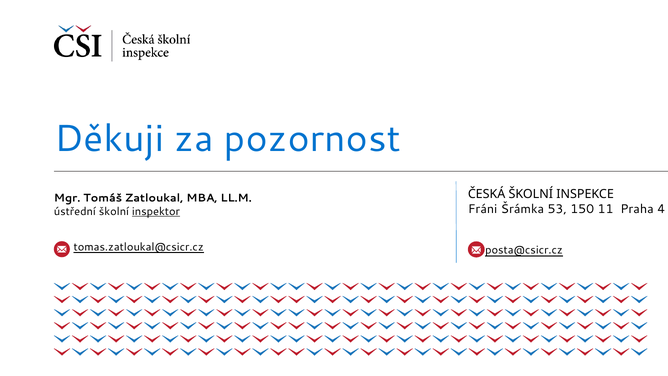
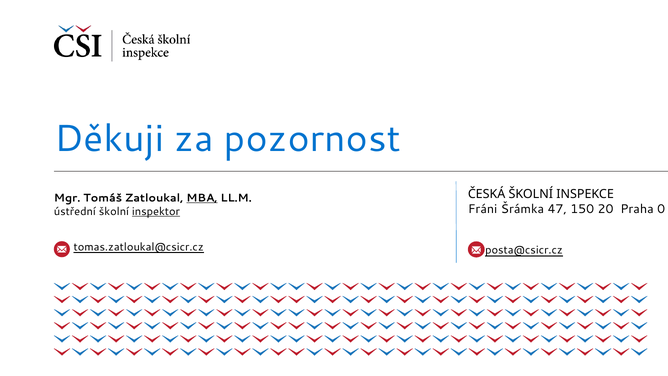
MBA underline: none -> present (202, 198)
53: 53 -> 47 (557, 209)
11: 11 -> 20 (606, 209)
4: 4 -> 0 (661, 209)
